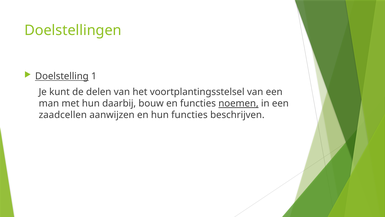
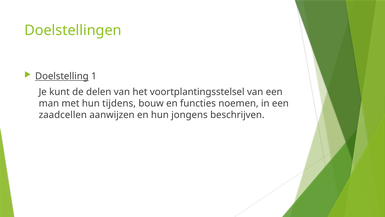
daarbij: daarbij -> tijdens (119, 103)
noemen underline: present -> none (238, 103)
hun functies: functies -> jongens (189, 115)
